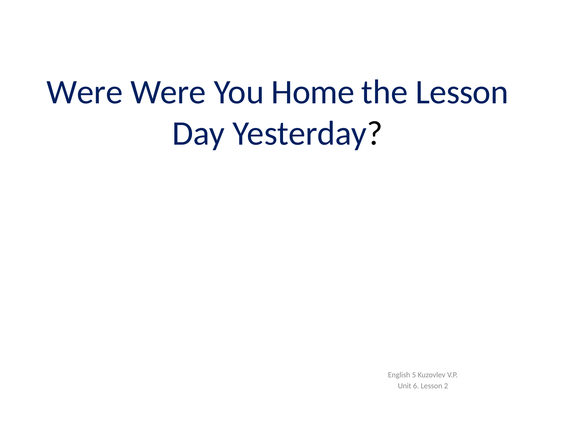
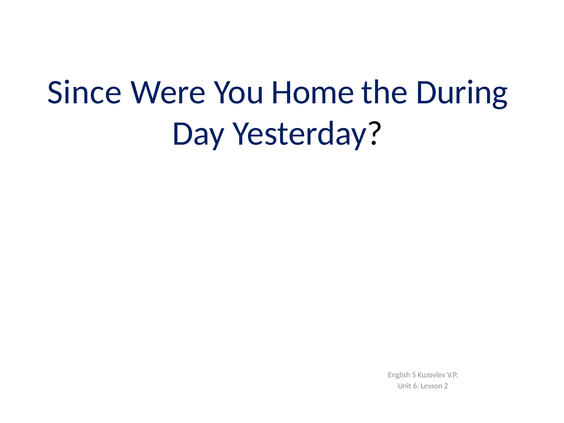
Were: Were -> Since (84, 92)
the Lesson: Lesson -> During (462, 92)
